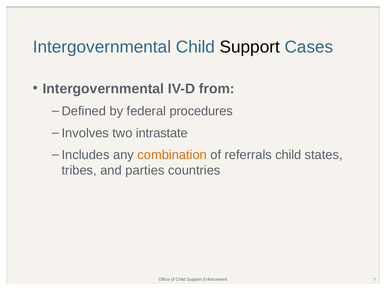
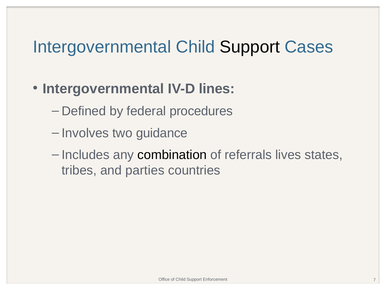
from: from -> lines (217, 88)
intrastate: intrastate -> guidance (162, 133)
combination colour: orange -> black (172, 155)
referrals child: child -> lives (288, 155)
